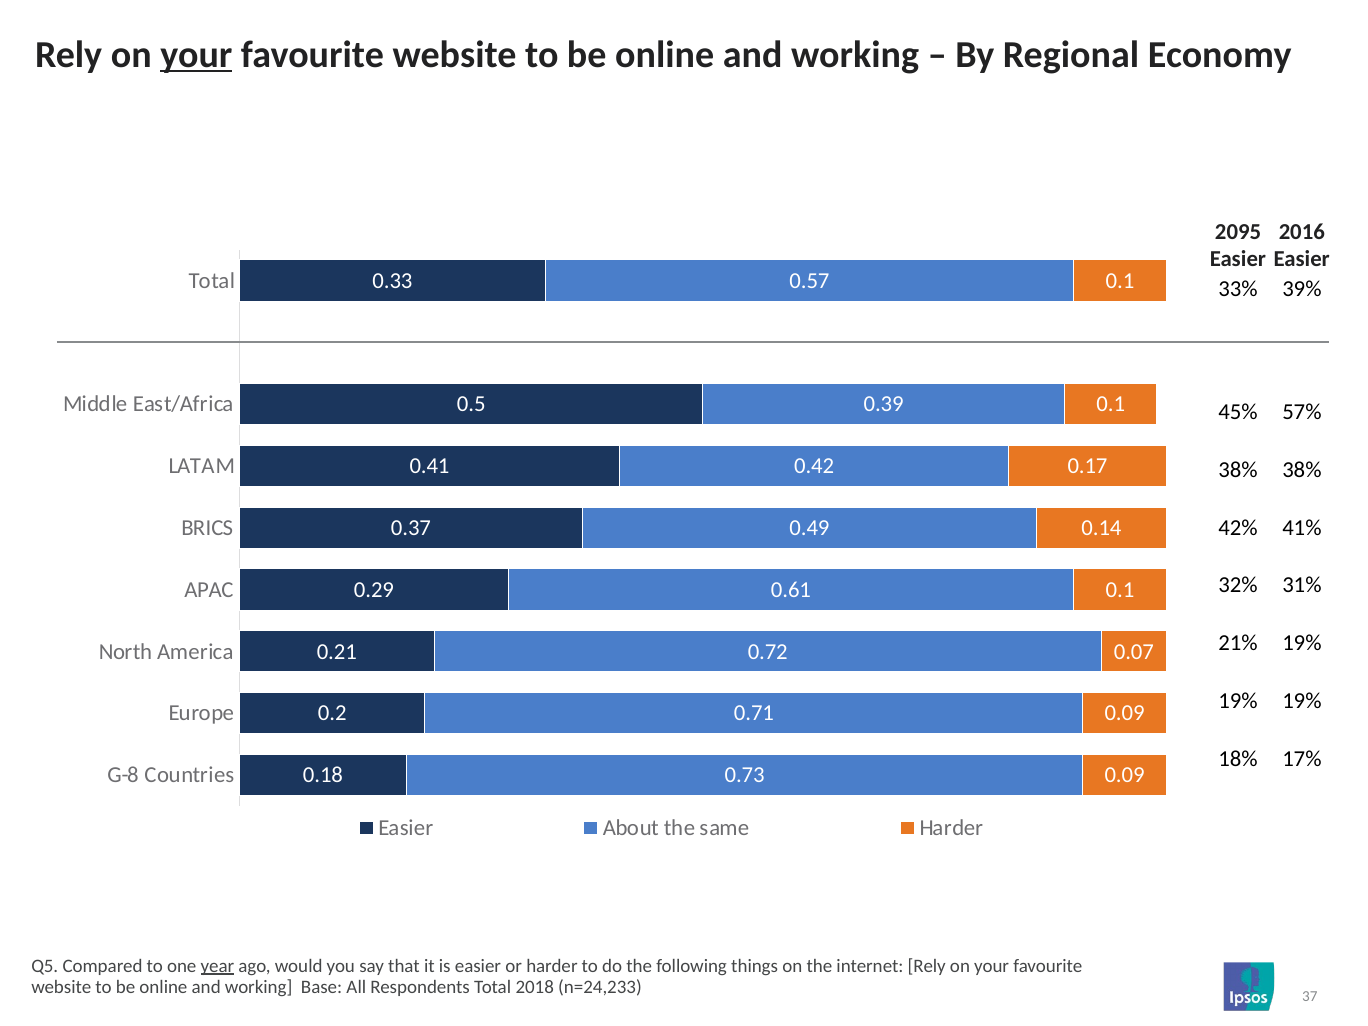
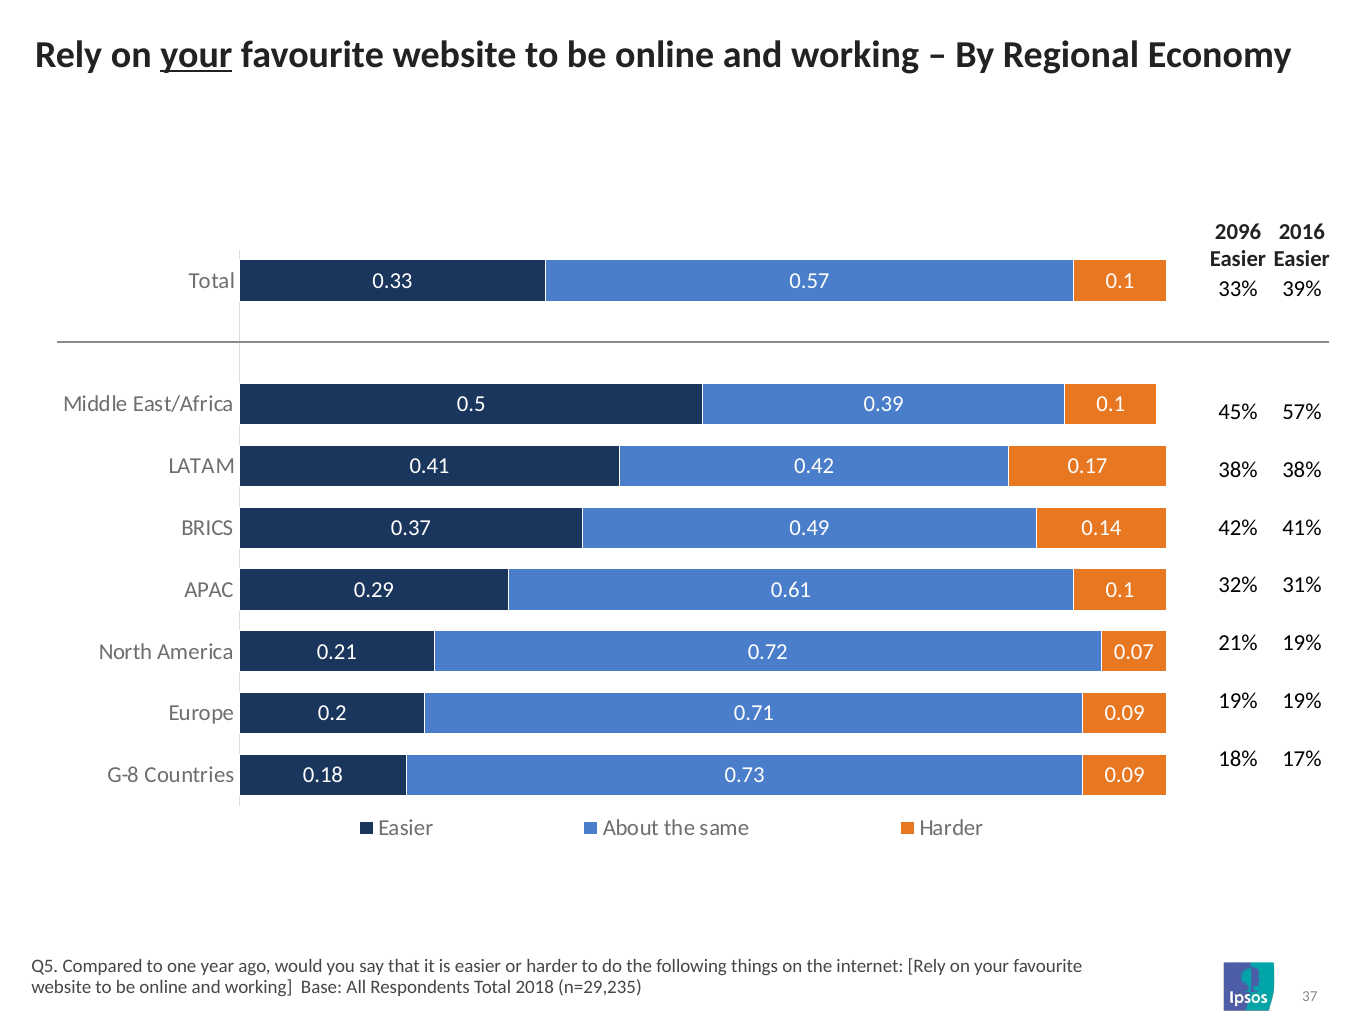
2095: 2095 -> 2096 (1238, 232)
year underline: present -> none (217, 966)
n=24,233: n=24,233 -> n=29,235 (600, 988)
